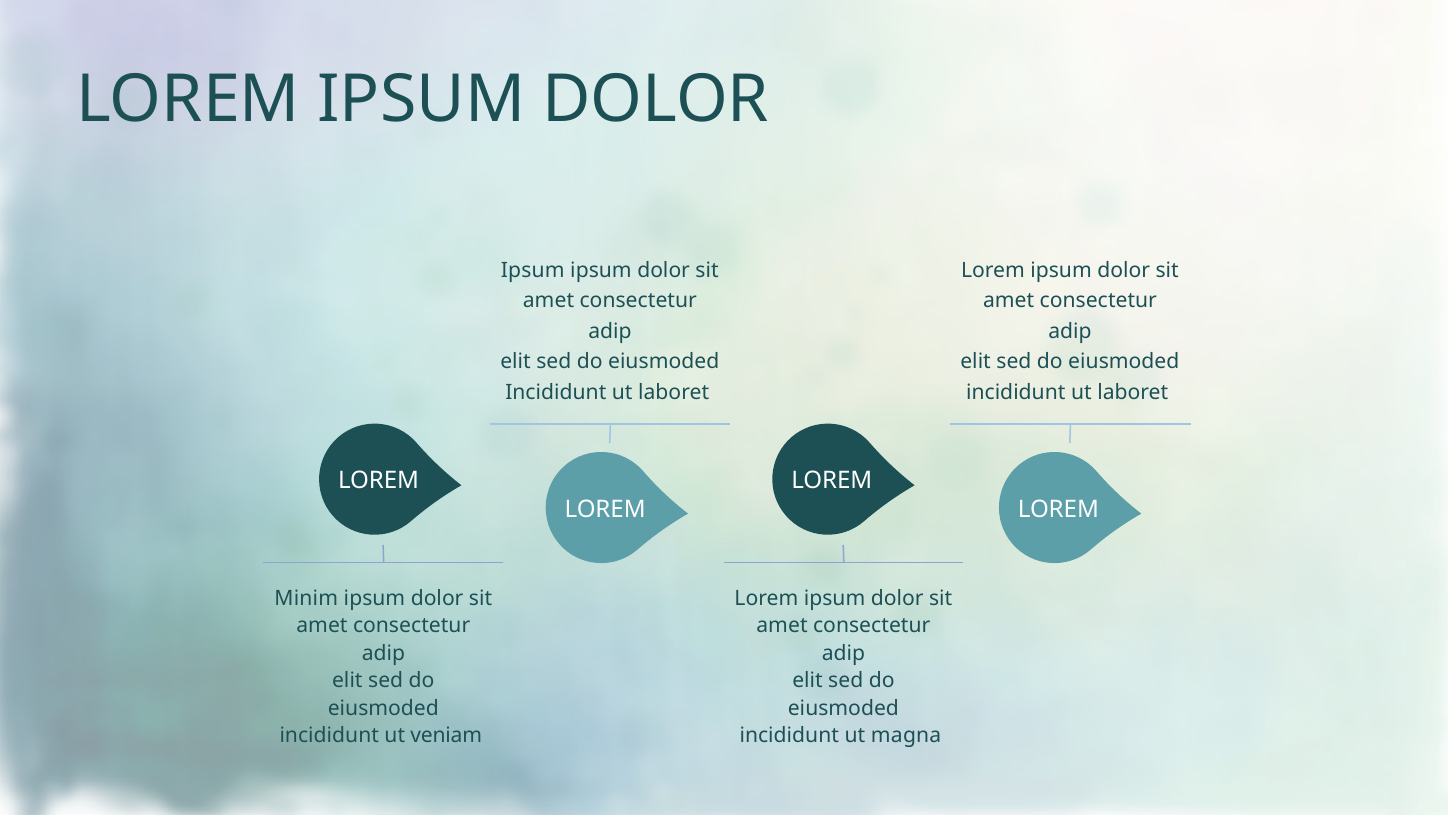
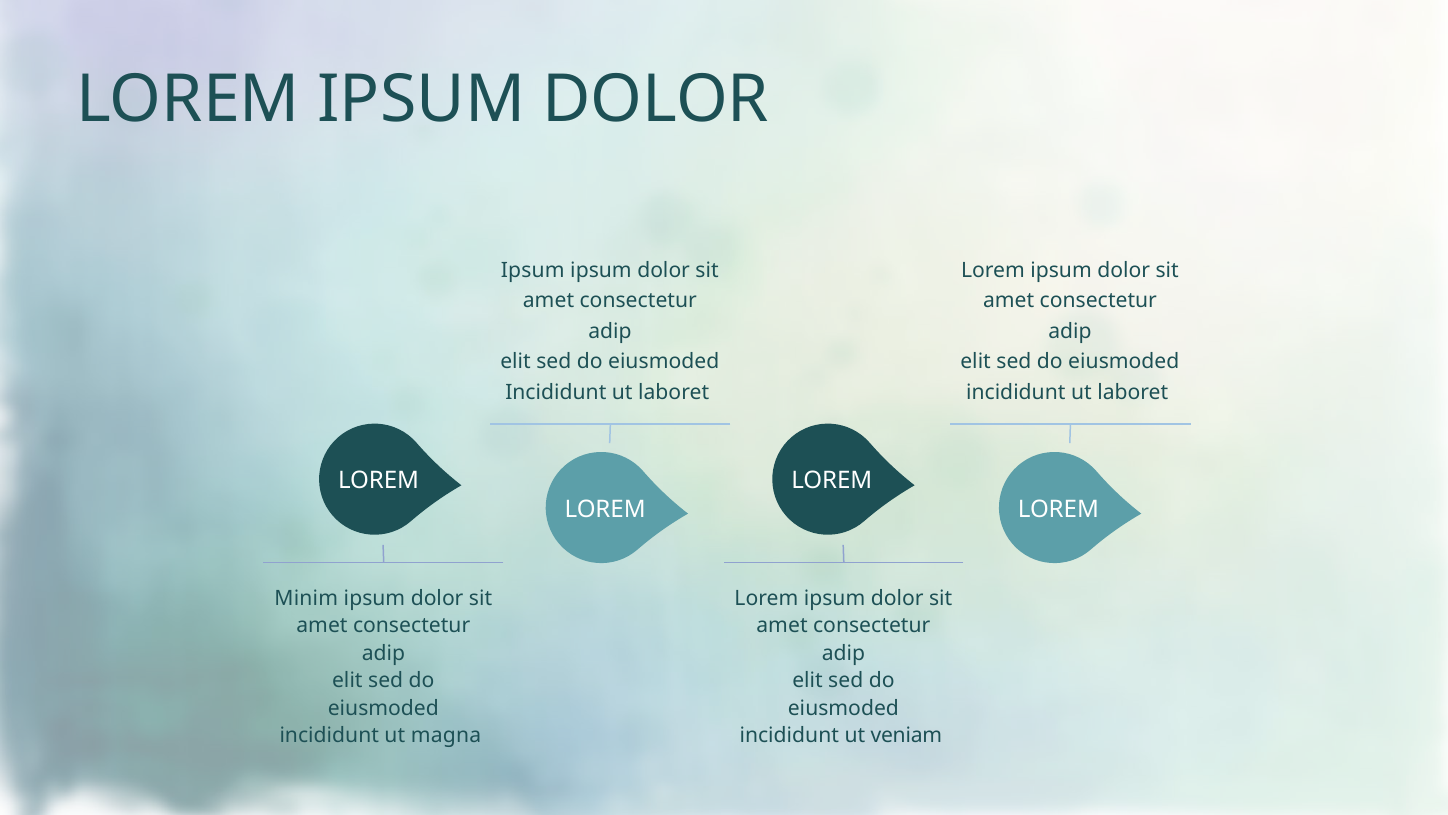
veniam: veniam -> magna (446, 735)
magna: magna -> veniam (906, 735)
